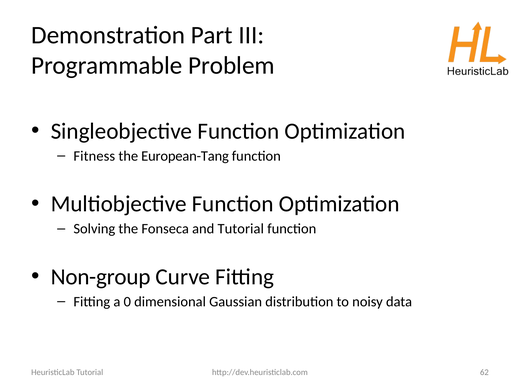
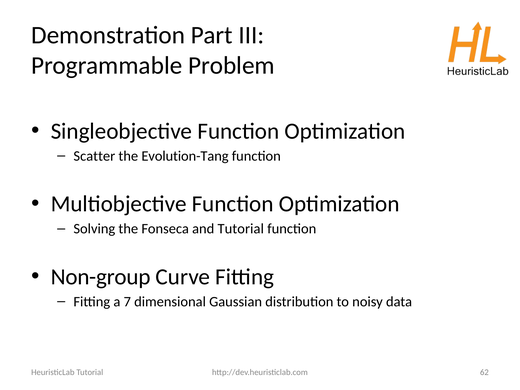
Fitness: Fitness -> Scatter (94, 156)
European-Tang: European-Tang -> Evolution-Tang (185, 156)
0: 0 -> 7 (127, 302)
